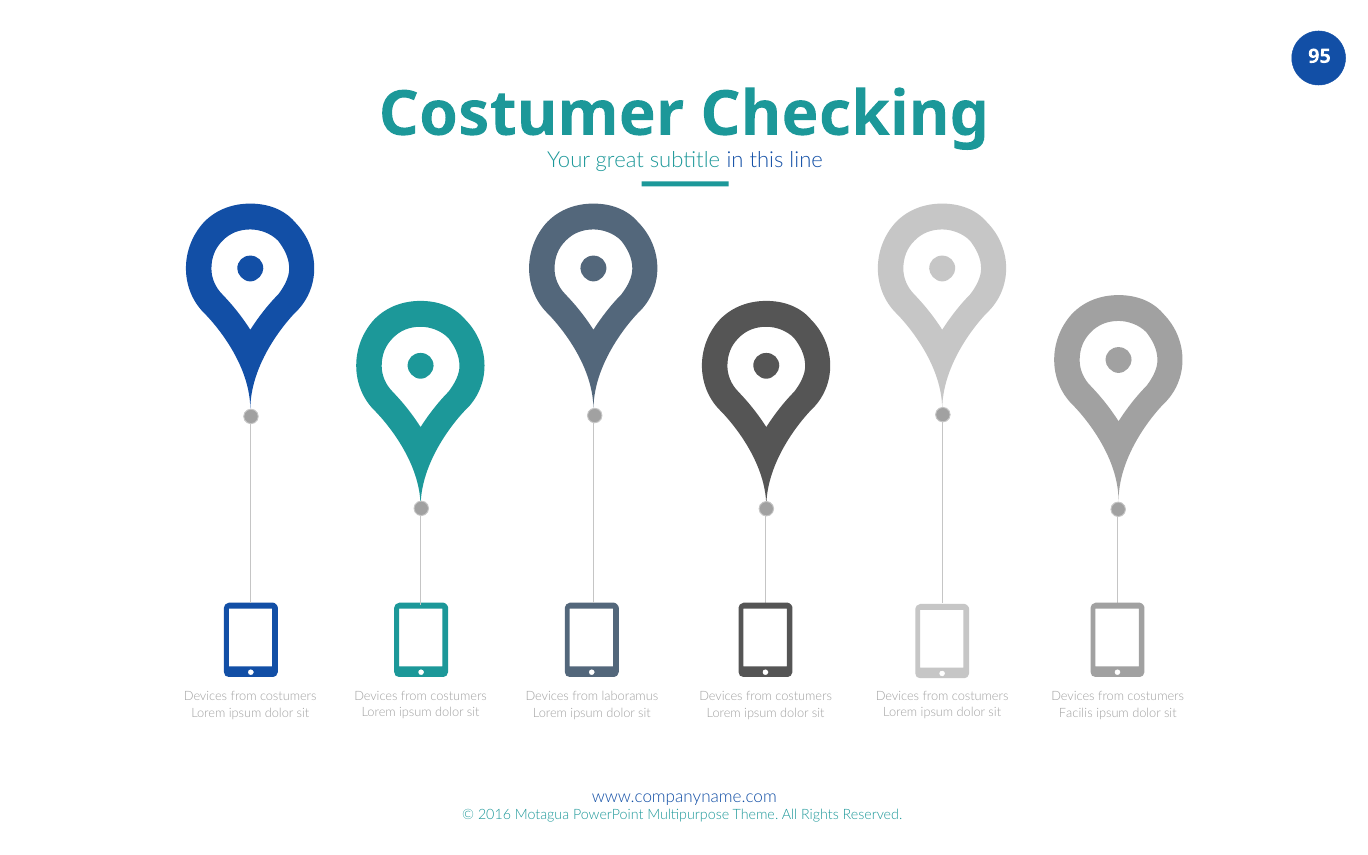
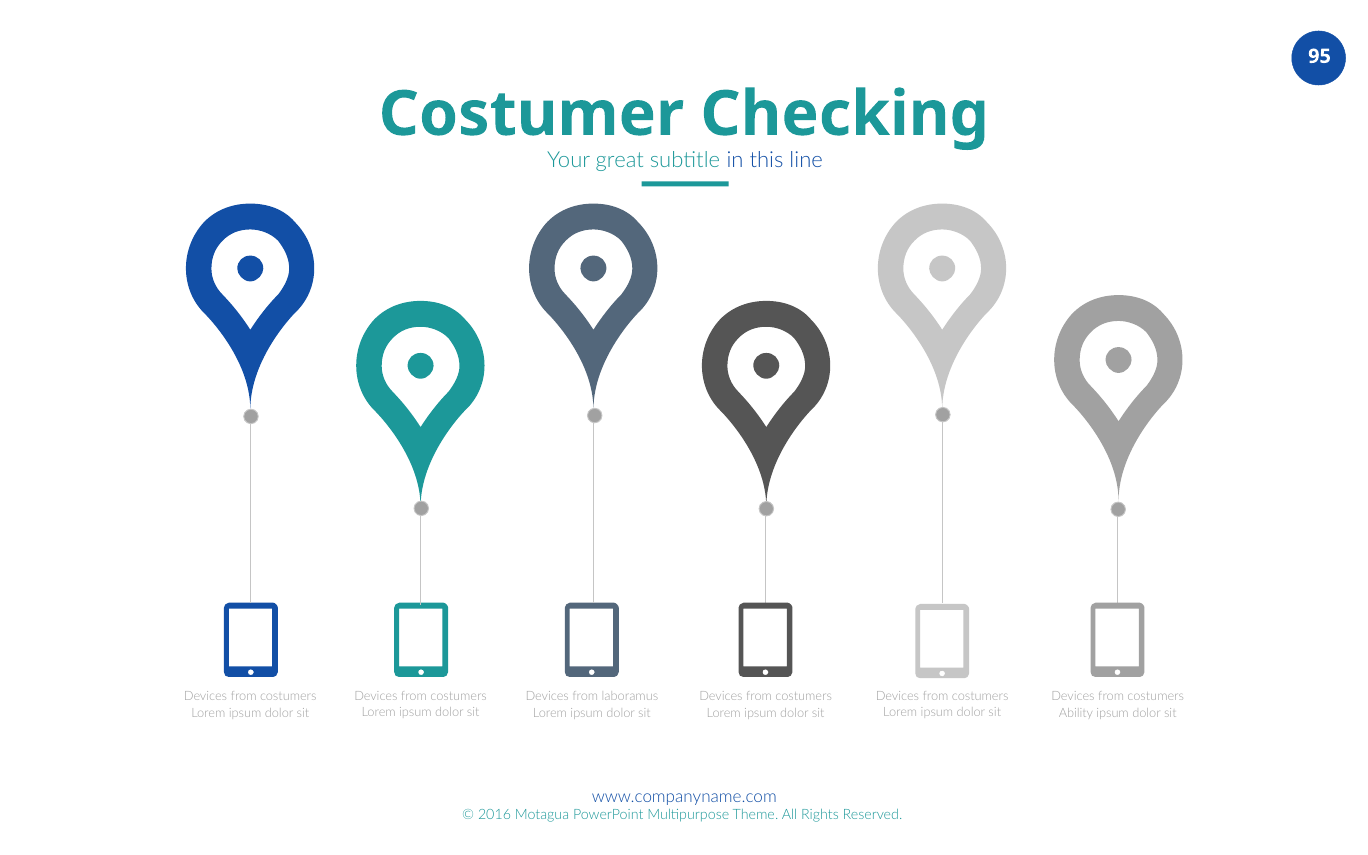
Facilis: Facilis -> Ability (1076, 713)
